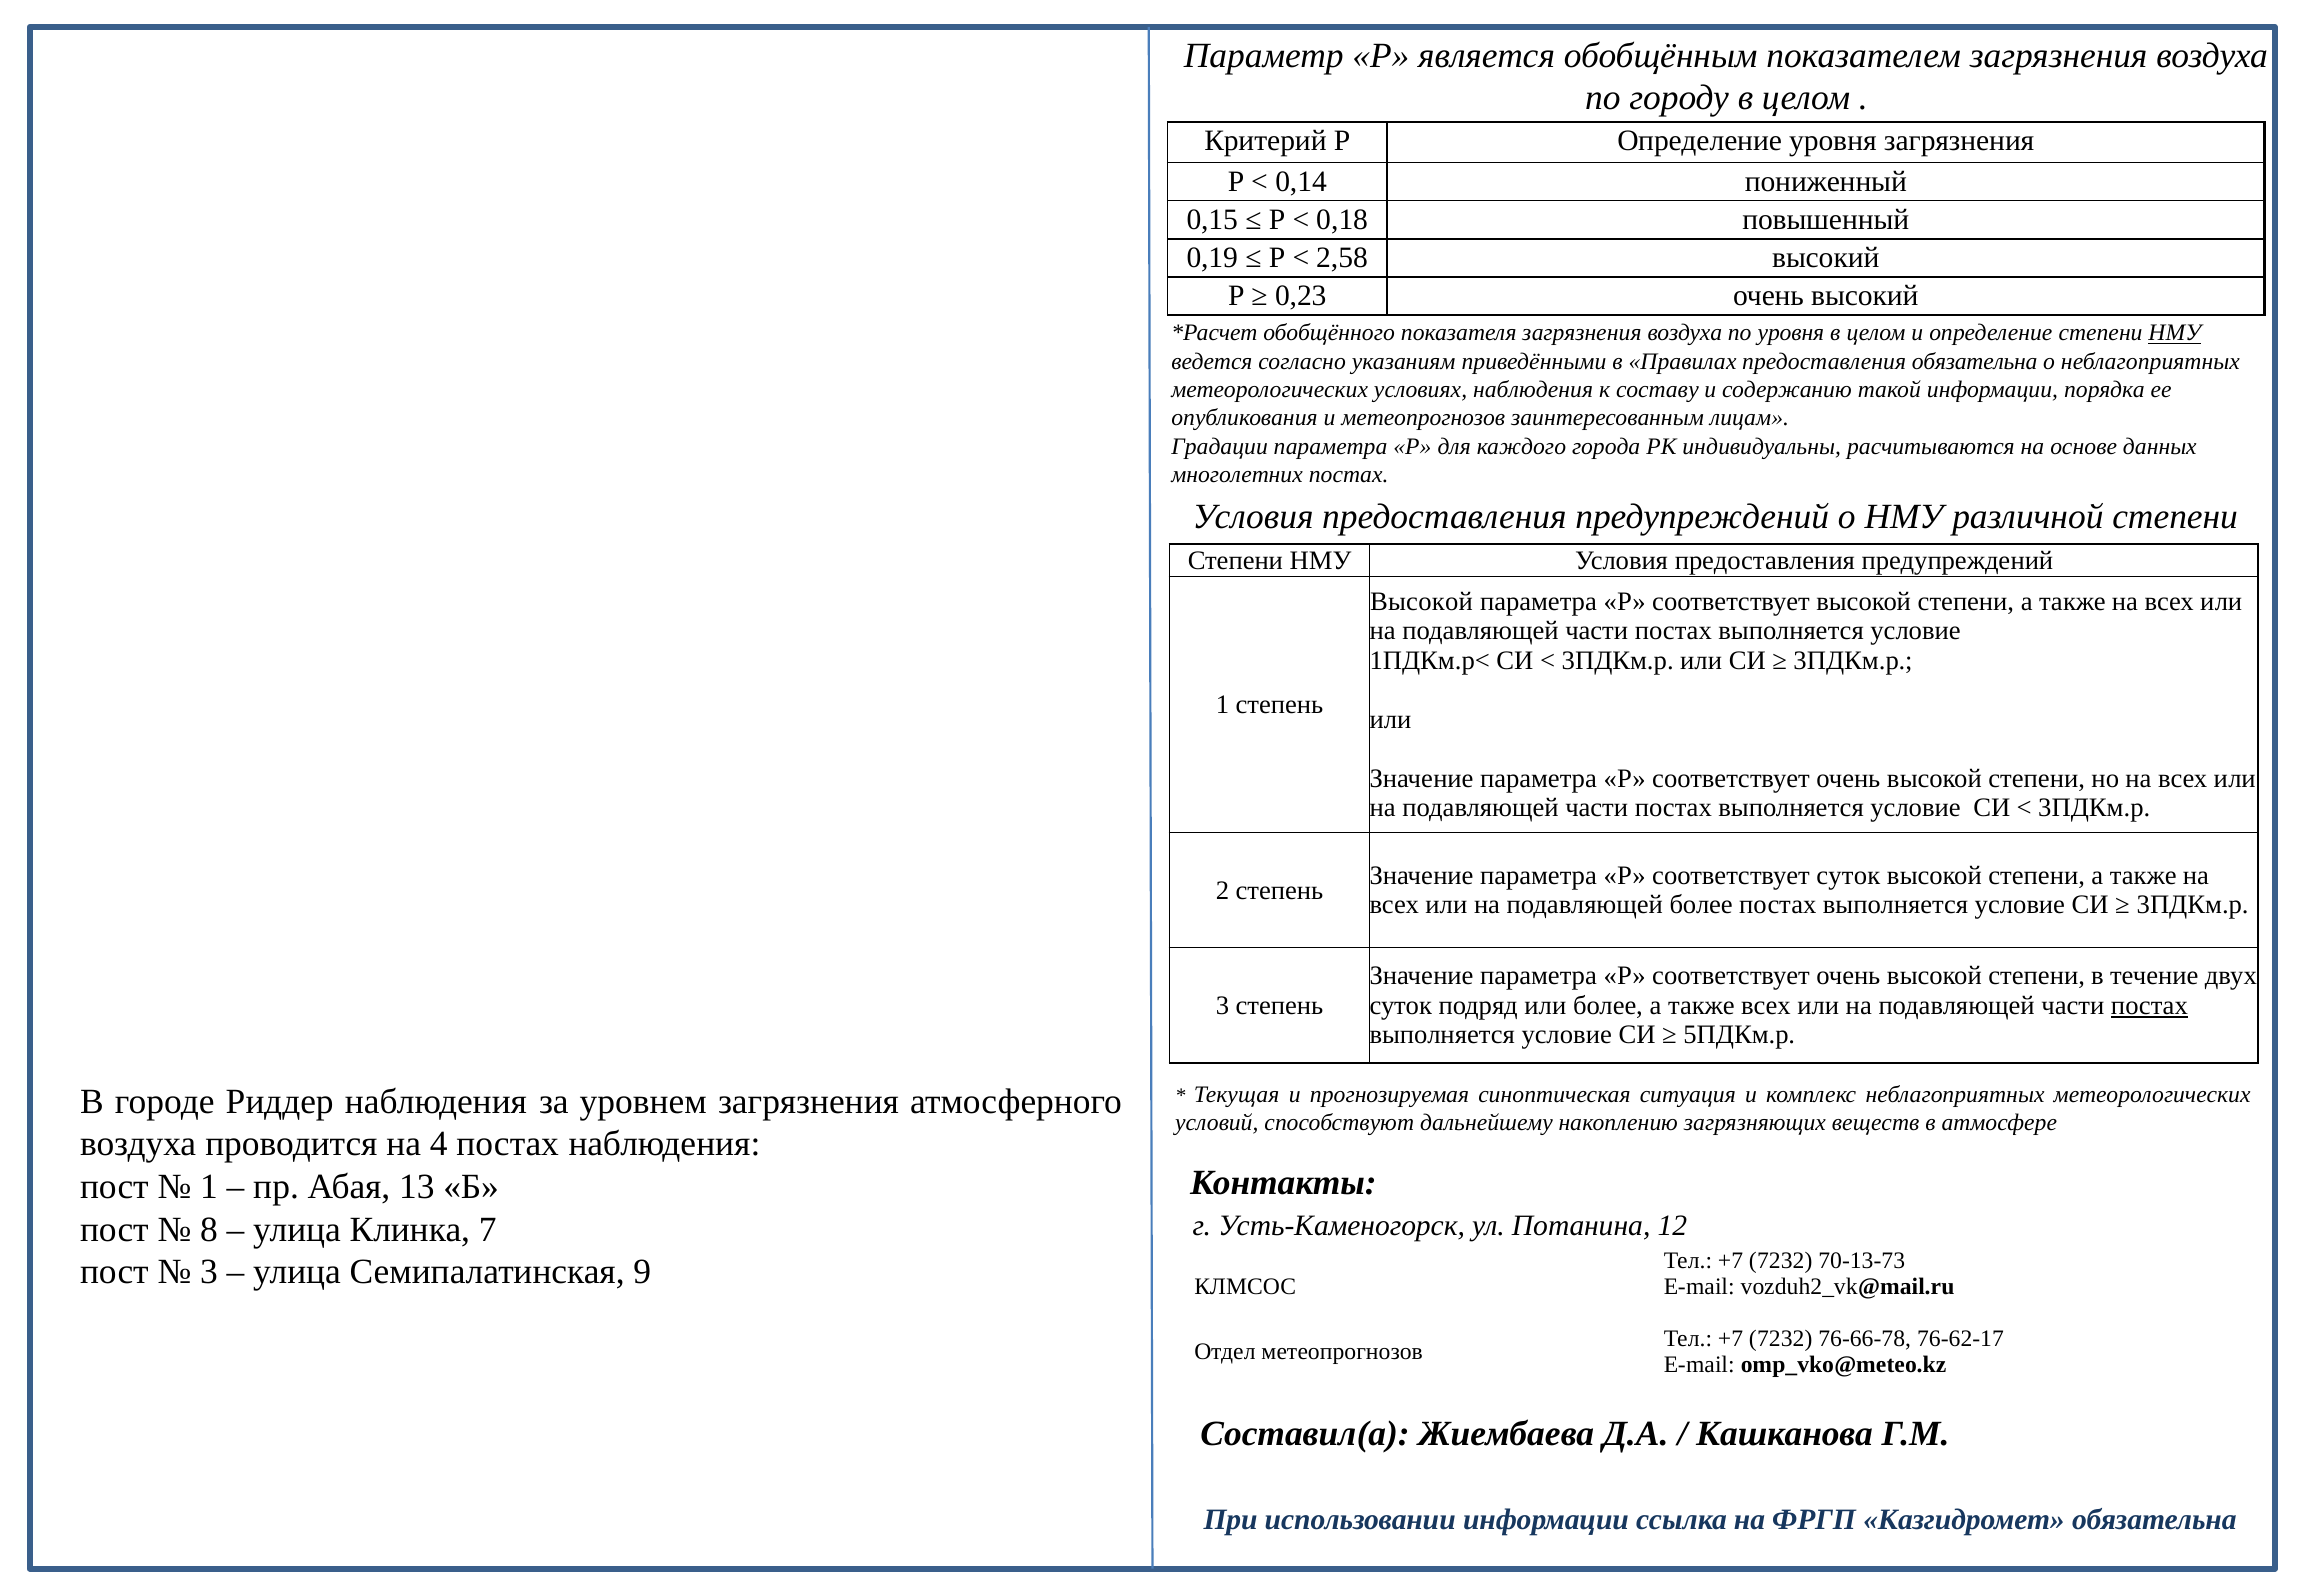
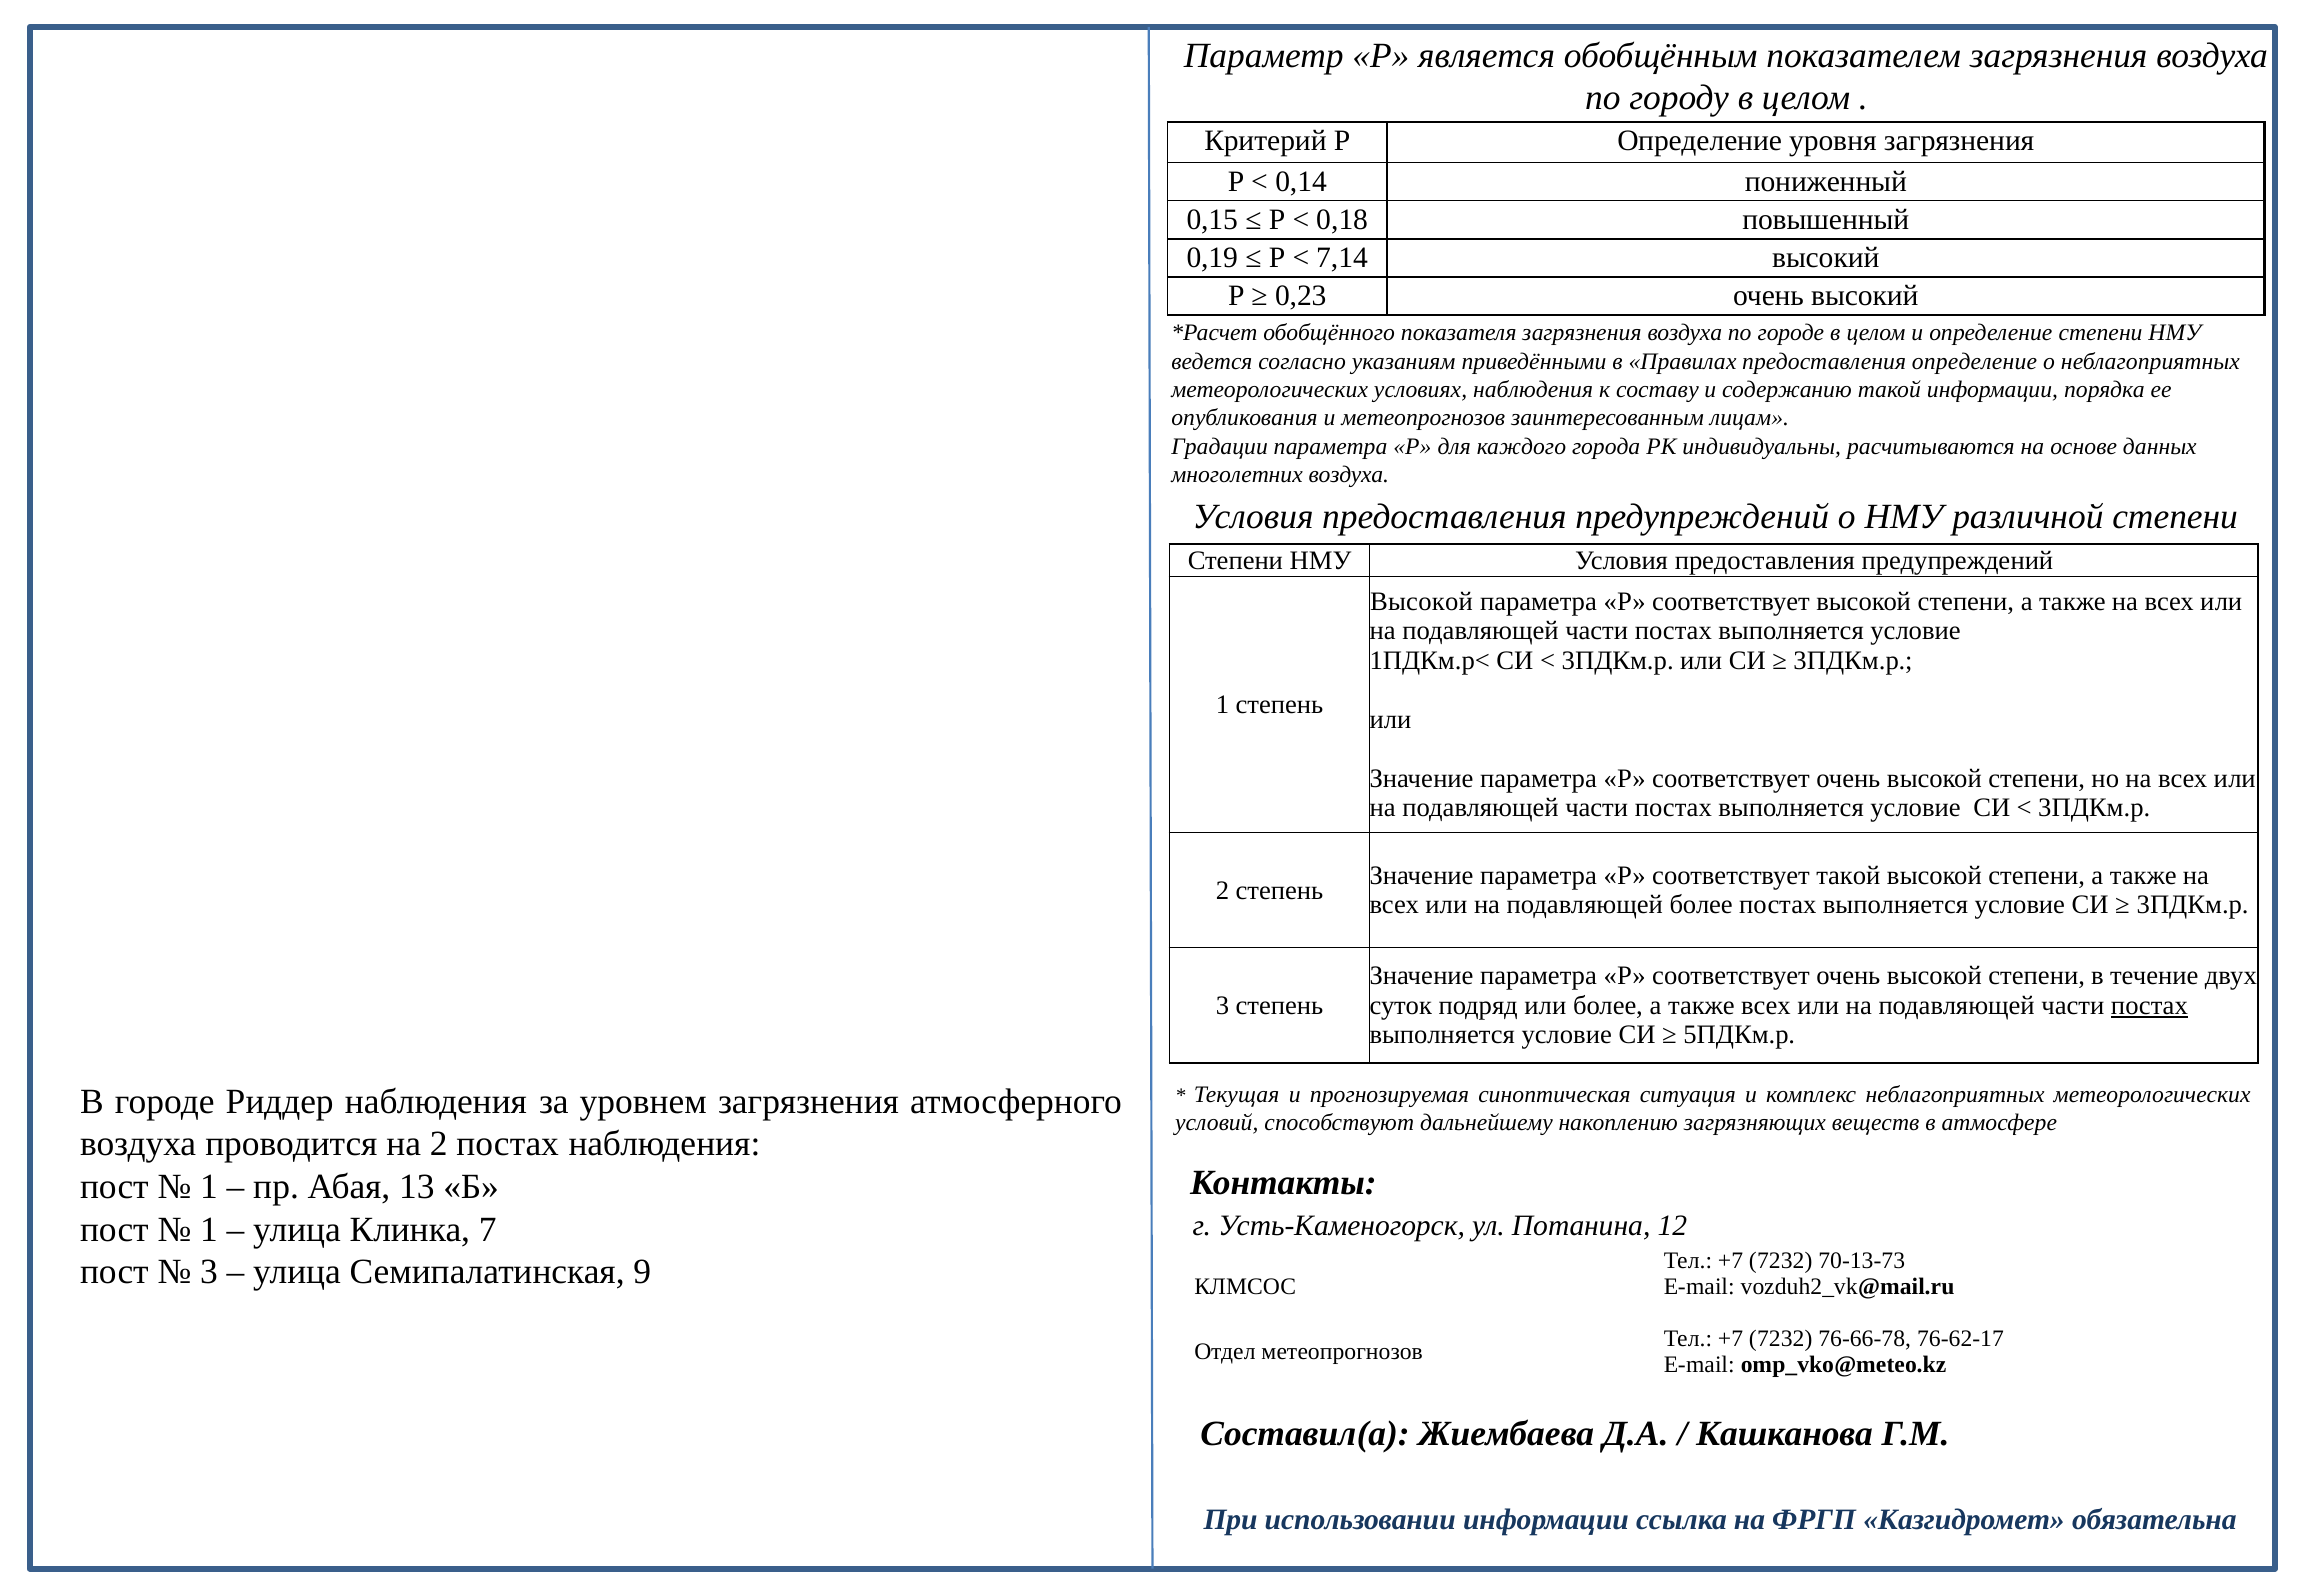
2,58: 2,58 -> 7,14 (1342, 258)
по уровня: уровня -> городе (1791, 333)
НМУ underline: present -> none (2175, 333)
предоставления обязательна: обязательна -> определение (1974, 361)
многолетних постах: постах -> воздуха (1349, 475)
соответствует суток: суток -> такой (1848, 875)
на 4: 4 -> 2 (439, 1144)
8: 8 -> 1 (209, 1229)
